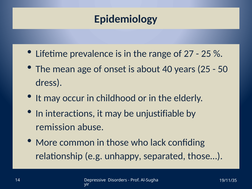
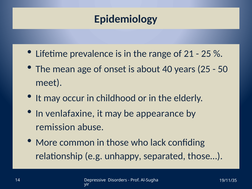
27: 27 -> 21 (189, 54)
dress: dress -> meet (49, 83)
interactions: interactions -> venlafaxine (70, 114)
unjustifiable: unjustifiable -> appearance (160, 114)
